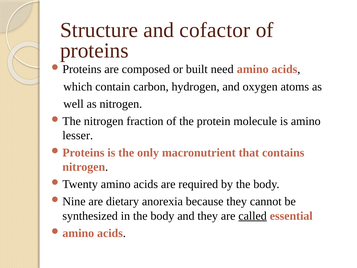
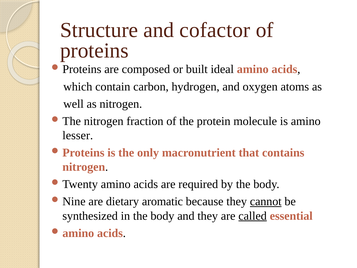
need: need -> ideal (222, 69)
anorexia: anorexia -> aromatic (162, 201)
cannot underline: none -> present (266, 201)
